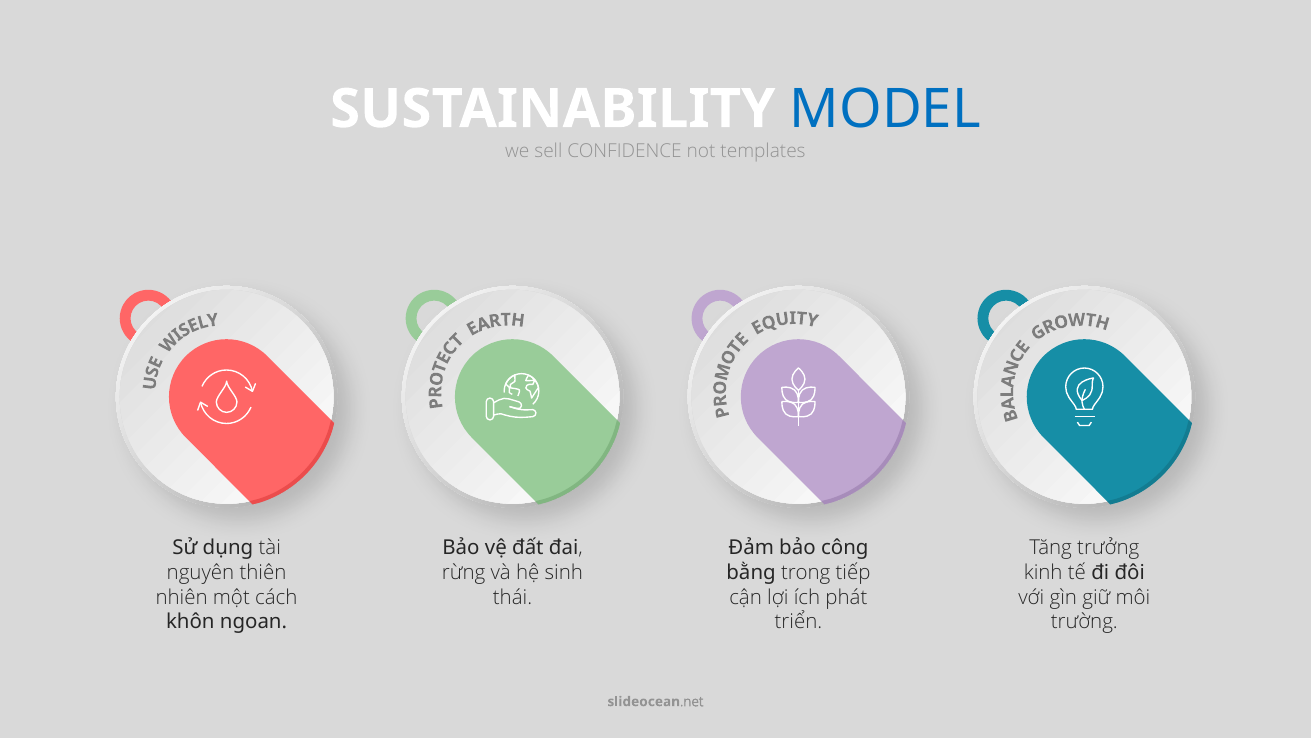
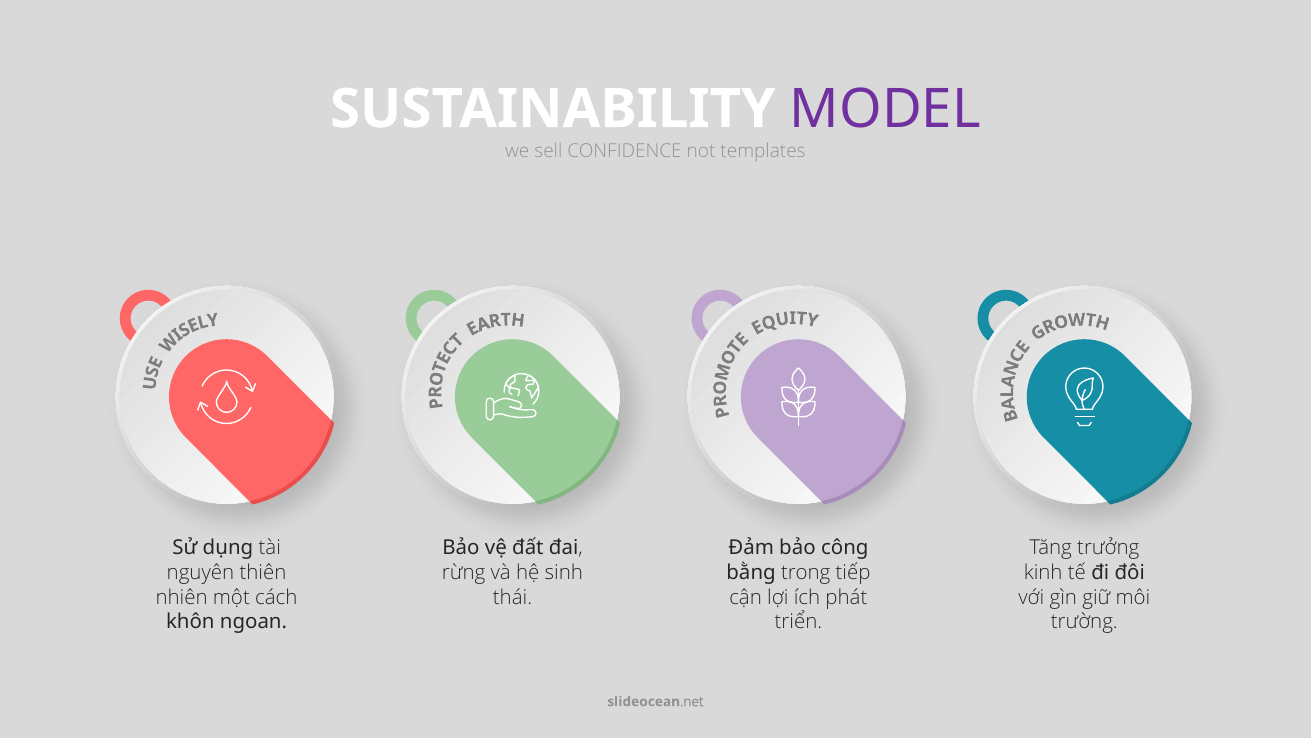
MODEL colour: blue -> purple (885, 109)
